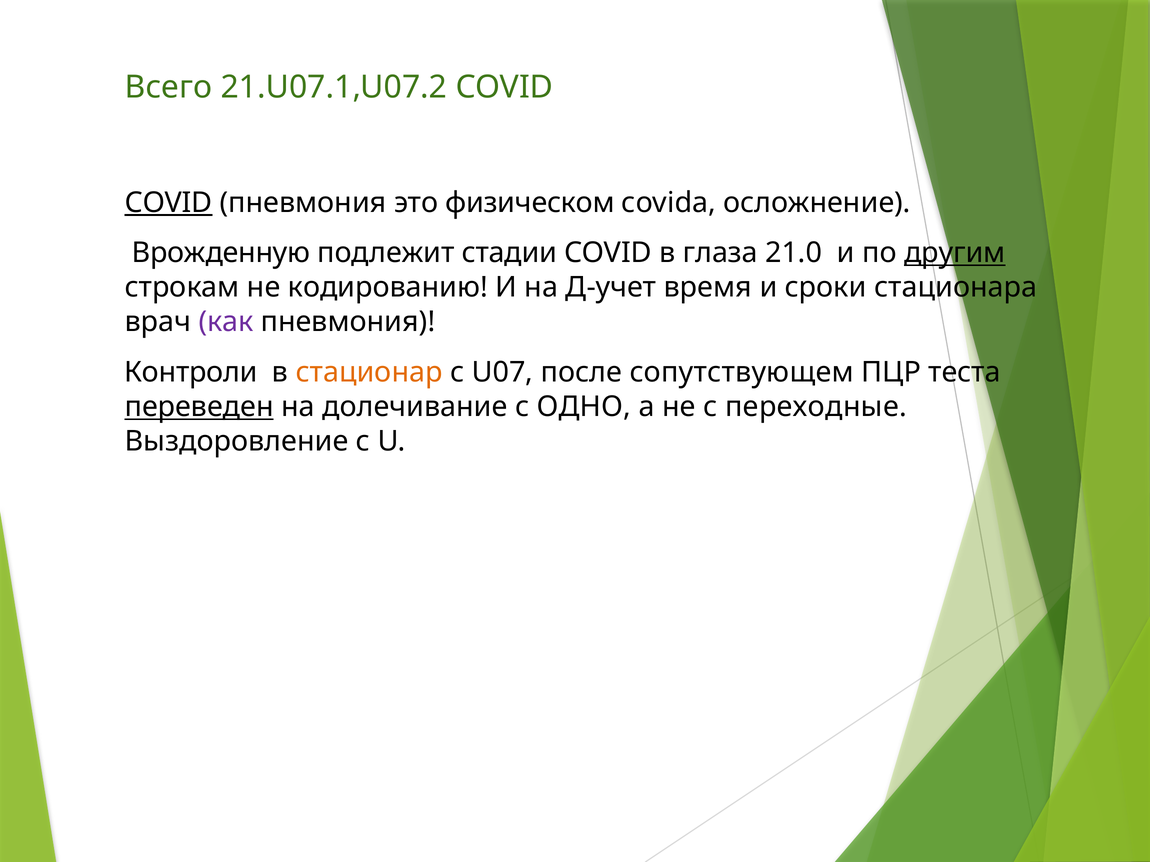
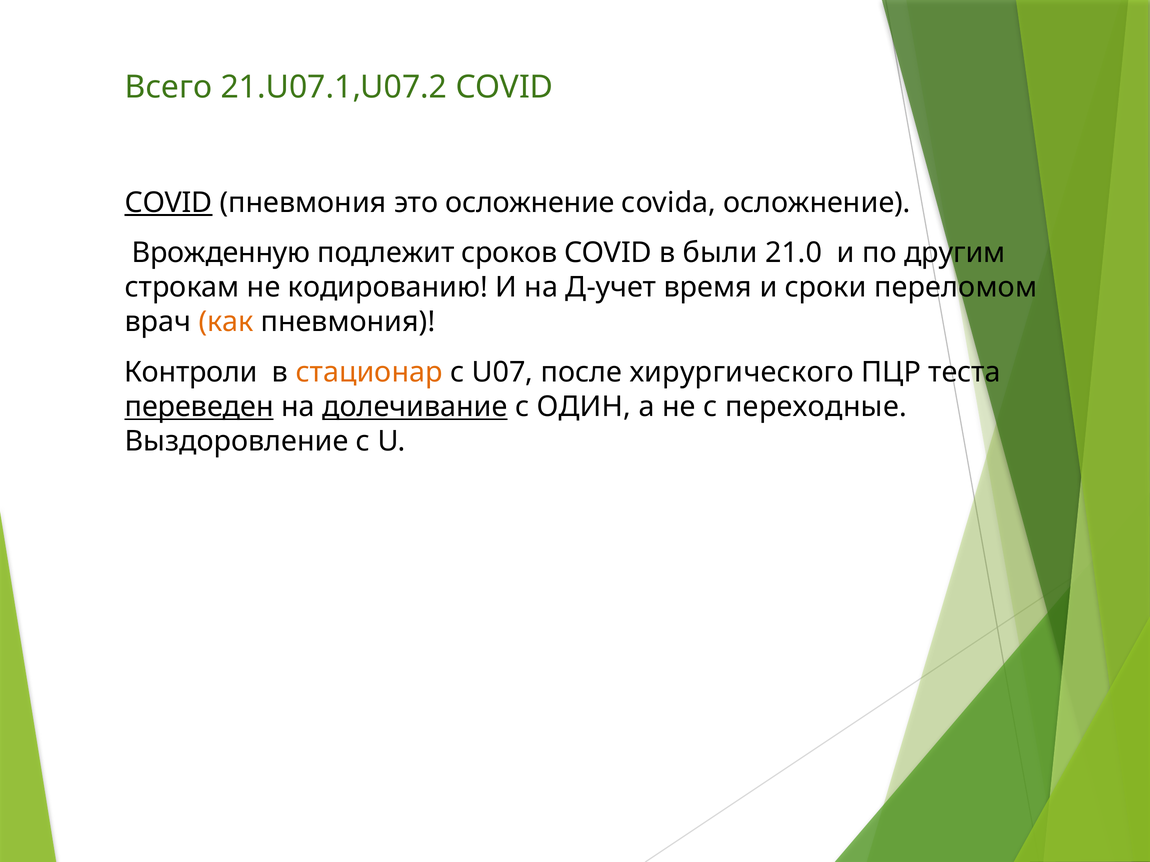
это физическом: физическом -> осложнение (530, 203)
стадии: стадии -> сроков (509, 253)
глаза: глаза -> были (720, 253)
другим underline: present -> none (955, 253)
стационара: стационара -> переломом (956, 288)
как colour: purple -> orange (226, 322)
сопутствующем: сопутствующем -> хирургического (742, 373)
долечивание underline: none -> present (415, 407)
ОДНО: ОДНО -> ОДИН (584, 407)
